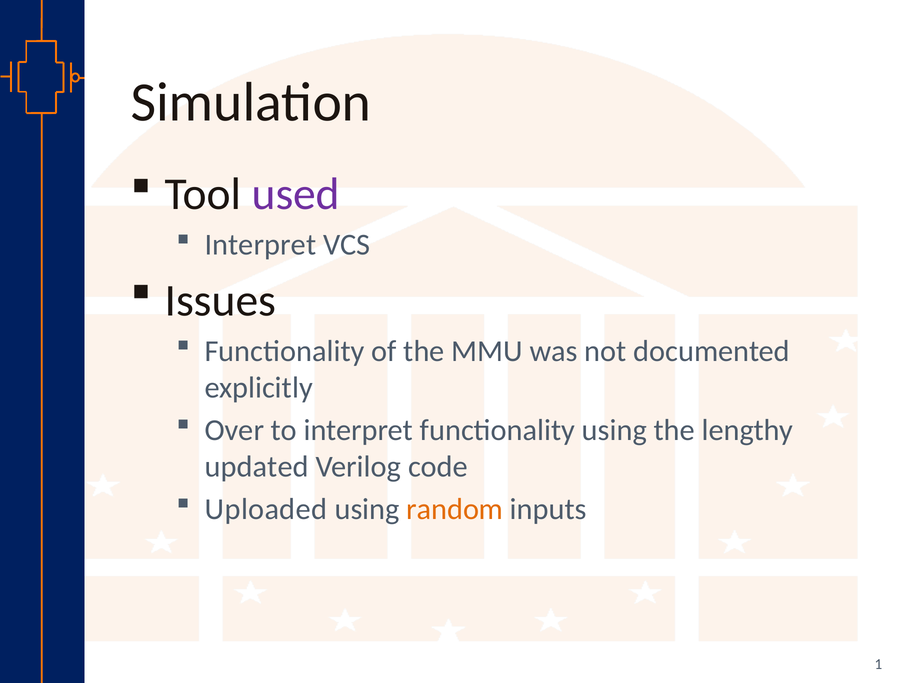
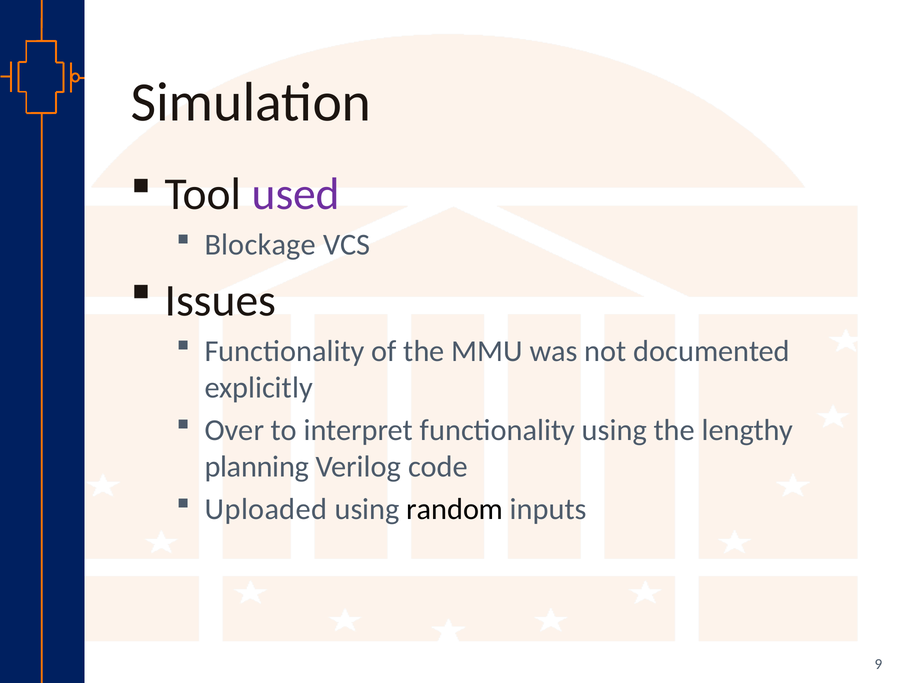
Interpret: Interpret -> Blockage (260, 245)
updated: updated -> planning (257, 467)
random colour: orange -> black (455, 509)
1: 1 -> 9 (878, 664)
